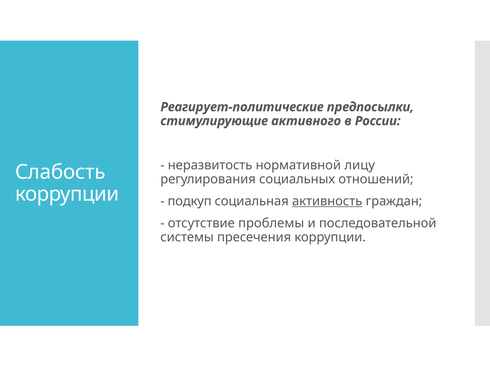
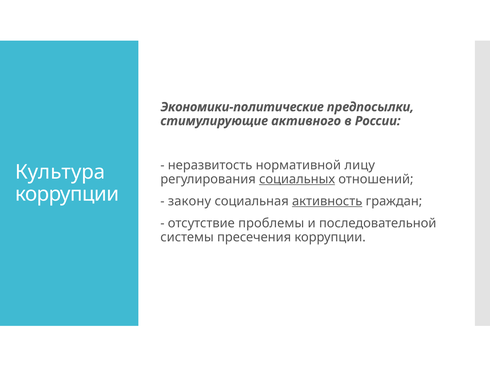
Реагирует-политические: Реагирует-политические -> Экономики-политические (242, 107)
Слабость: Слабость -> Культура (60, 172)
социальных underline: none -> present (297, 179)
подкуп: подкуп -> закону (189, 201)
